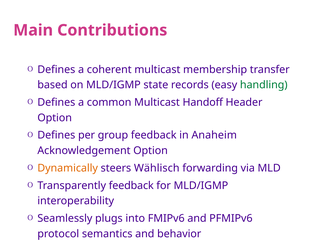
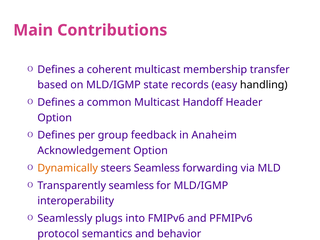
handling colour: green -> black (264, 85)
steers Wählisch: Wählisch -> Seamless (157, 168)
Transparently feedback: feedback -> seamless (131, 186)
